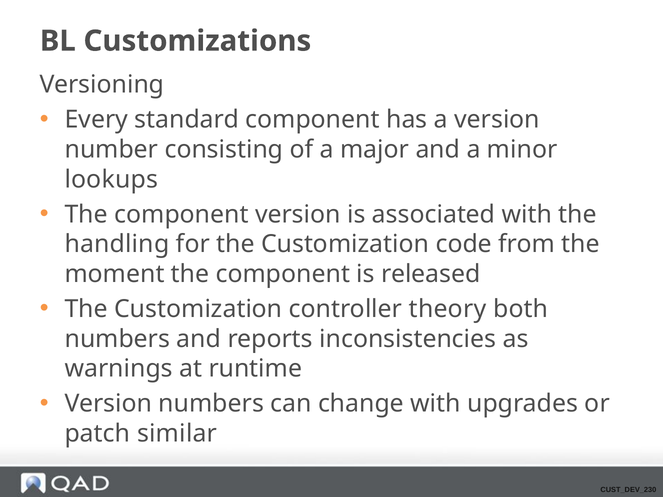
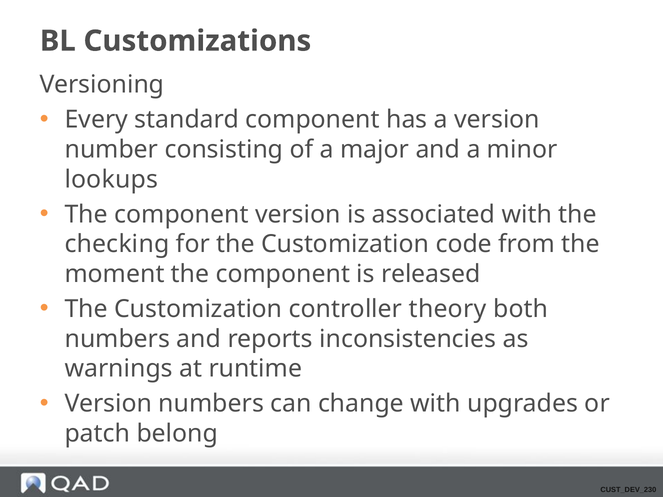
handling: handling -> checking (117, 244)
similar: similar -> belong (177, 434)
